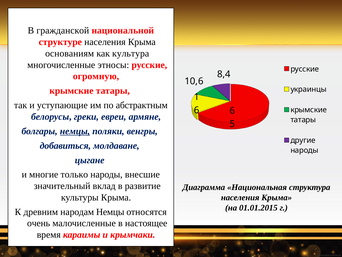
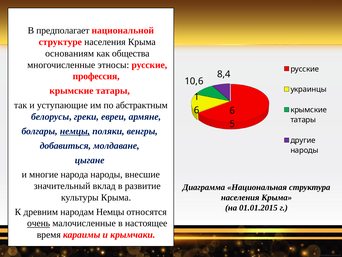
гражданской: гражданской -> предполагает (63, 31)
культура: культура -> общества (131, 53)
огромную: огромную -> профессия (96, 76)
только: только -> народа (74, 174)
очень underline: none -> present (39, 223)
